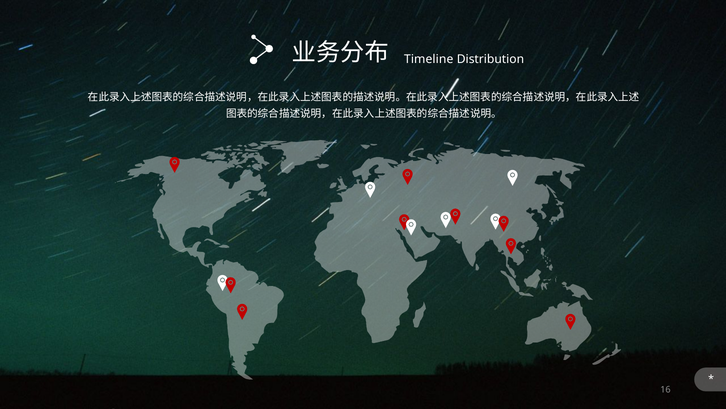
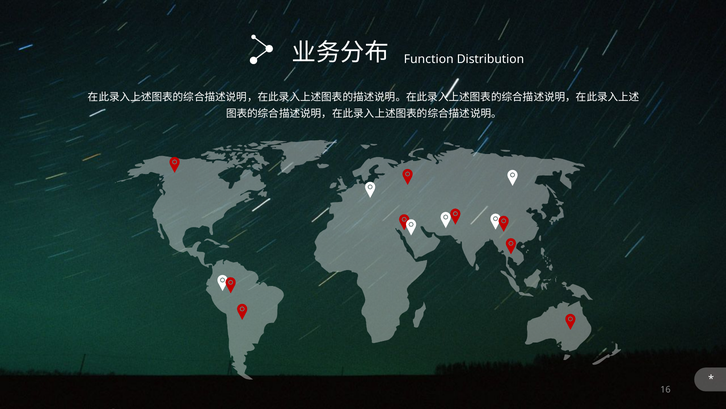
Timeline: Timeline -> Function (429, 59)
